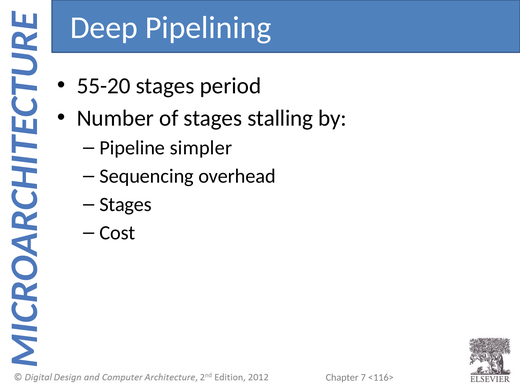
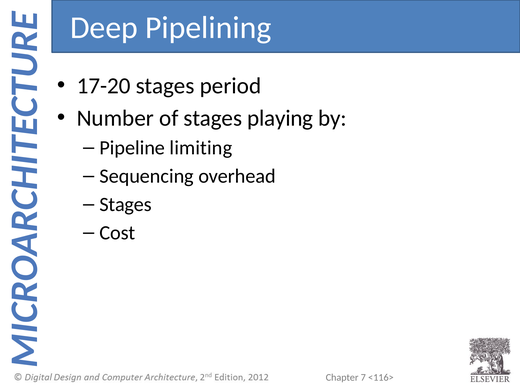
55-20: 55-20 -> 17-20 (104, 86)
stalling: stalling -> playing (280, 118)
simpler: simpler -> limiting (201, 148)
